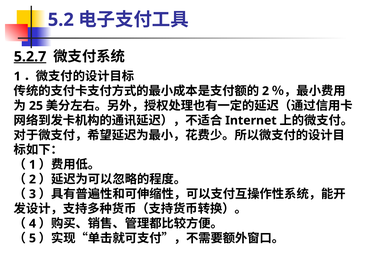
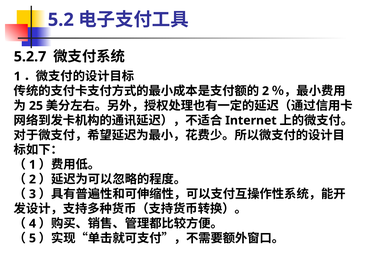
5.2.7 underline: present -> none (30, 57)
